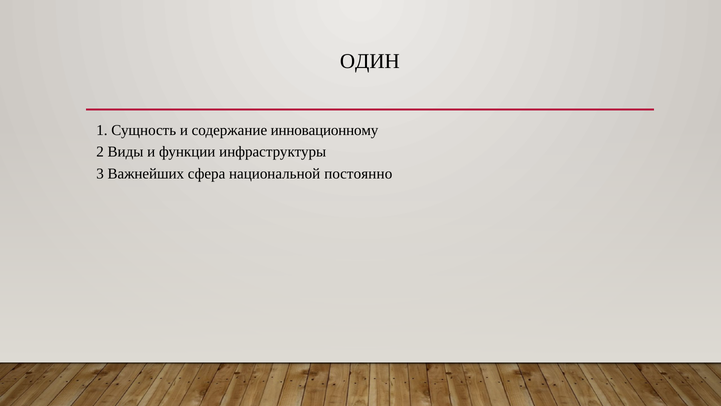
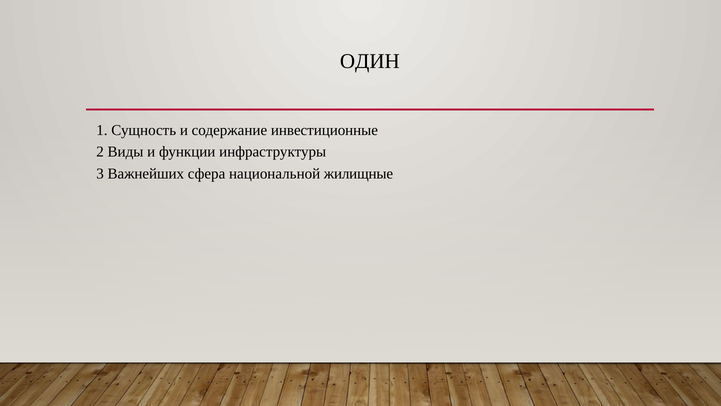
инновационному: инновационному -> инвестиционные (324, 130)
постоянно: постоянно -> жилищные (358, 173)
